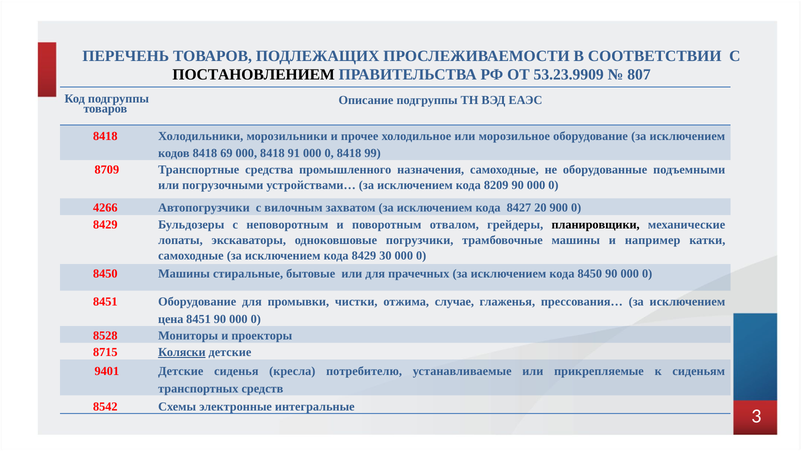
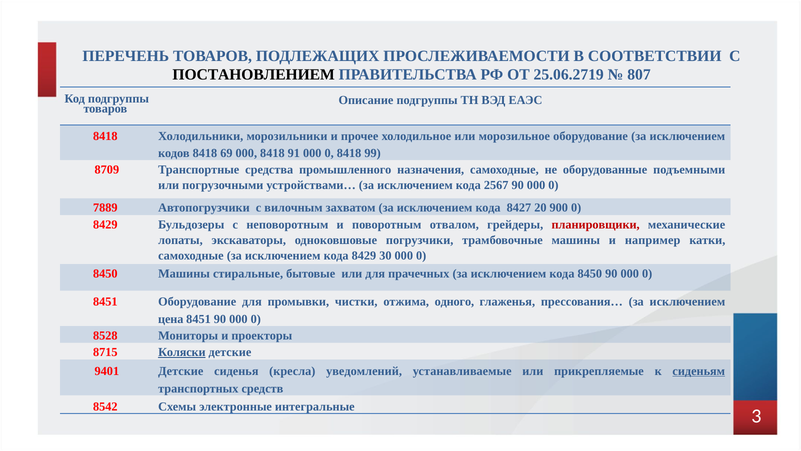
53.23.9909: 53.23.9909 -> 25.06.2719 (569, 75)
8209: 8209 -> 2567 (496, 185)
4266: 4266 -> 7889 (105, 208)
планировщики colour: black -> red (596, 224)
случае: случае -> одного (454, 302)
потребителю: потребителю -> уведомлений (364, 371)
сиденьям underline: none -> present (699, 371)
